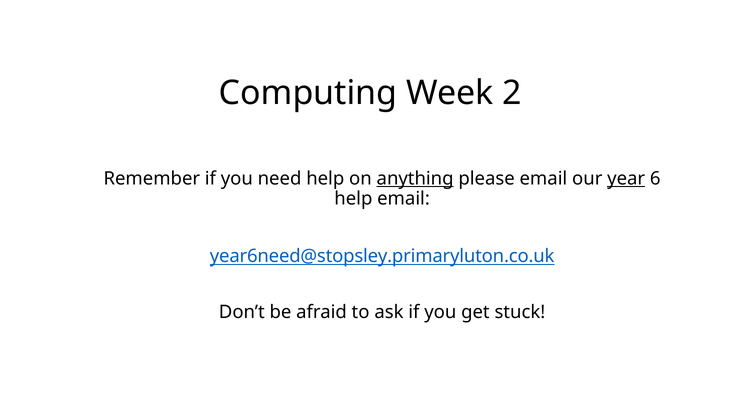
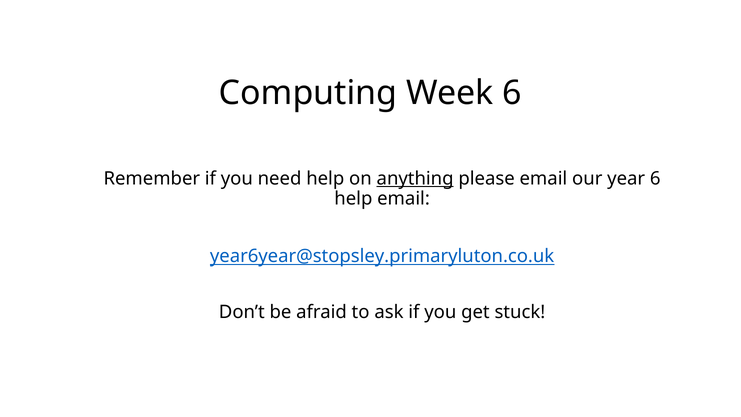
Week 2: 2 -> 6 (512, 93)
year underline: present -> none (626, 178)
year6need@stopsley.primaryluton.co.uk: year6need@stopsley.primaryluton.co.uk -> year6year@stopsley.primaryluton.co.uk (382, 256)
